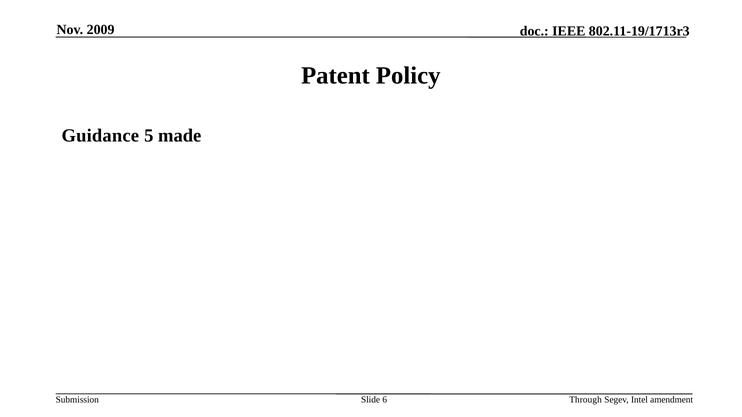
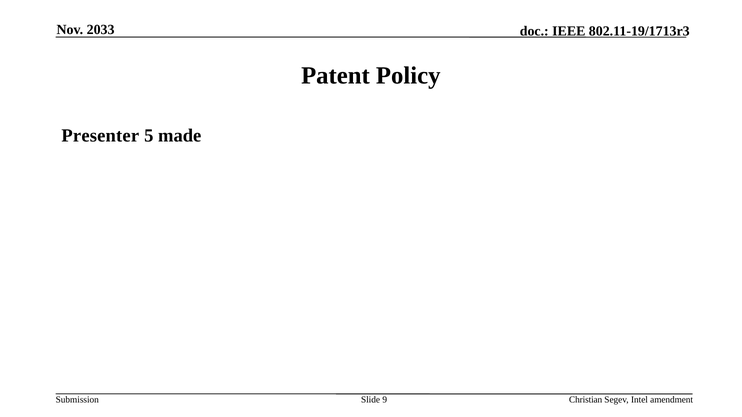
2009: 2009 -> 2033 (101, 29)
Guidance: Guidance -> Presenter (100, 136)
6: 6 -> 9 (385, 400)
Through: Through -> Christian (586, 400)
